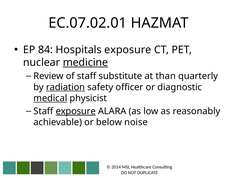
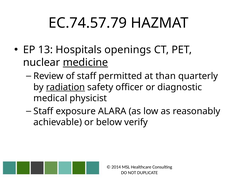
EC.07.02.01: EC.07.02.01 -> EC.74.57.79 (88, 23)
84: 84 -> 13 (45, 50)
Hospitals exposure: exposure -> openings (128, 50)
substitute: substitute -> permitted (120, 76)
medical underline: present -> none (50, 98)
exposure underline: present -> none (76, 111)
noise: noise -> verify (136, 122)
